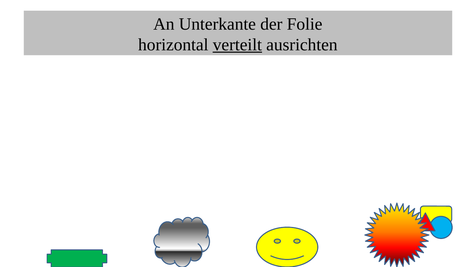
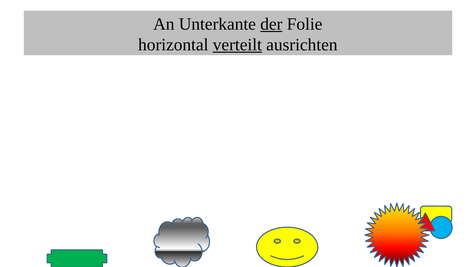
der underline: none -> present (271, 24)
